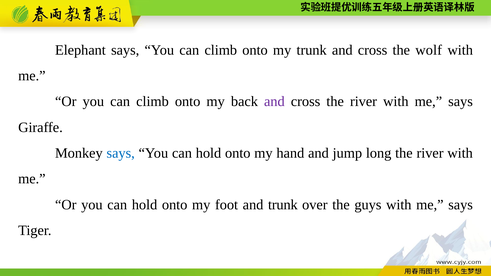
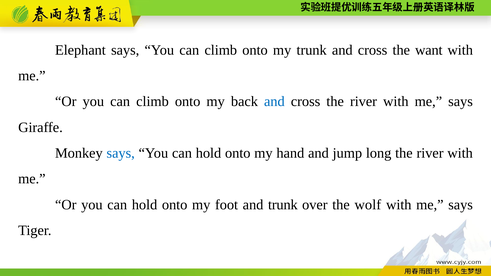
wolf: wolf -> want (429, 50)
and colour: purple -> blue (274, 102)
guys: guys -> wolf (368, 205)
